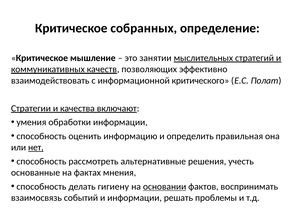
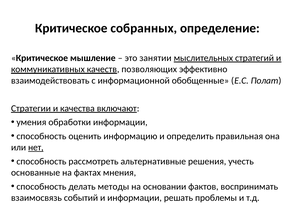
критического: критического -> обобщенные (200, 81)
гигиену: гигиену -> методы (113, 187)
основании underline: present -> none (165, 187)
